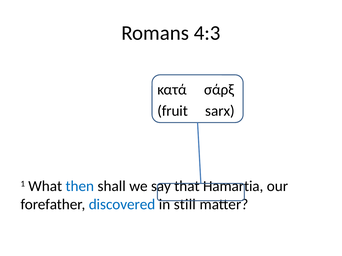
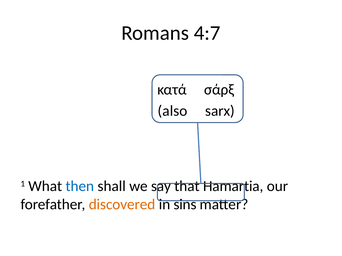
4:3: 4:3 -> 4:7 (207, 33)
fruit: fruit -> also (173, 111)
discovered colour: blue -> orange (122, 205)
still: still -> sins (185, 205)
